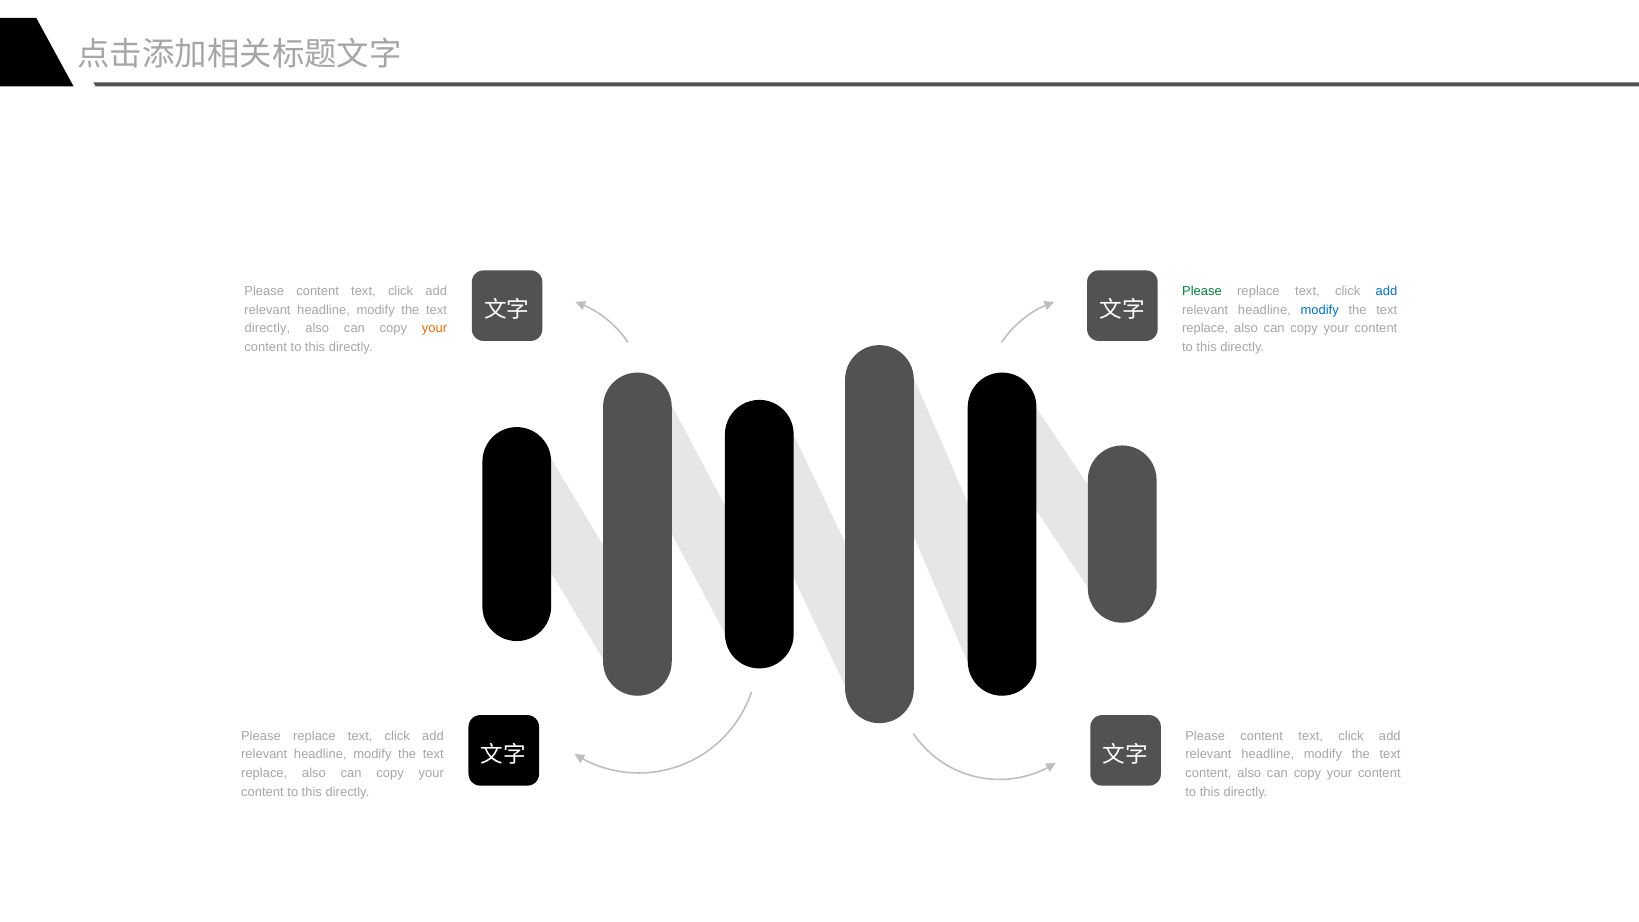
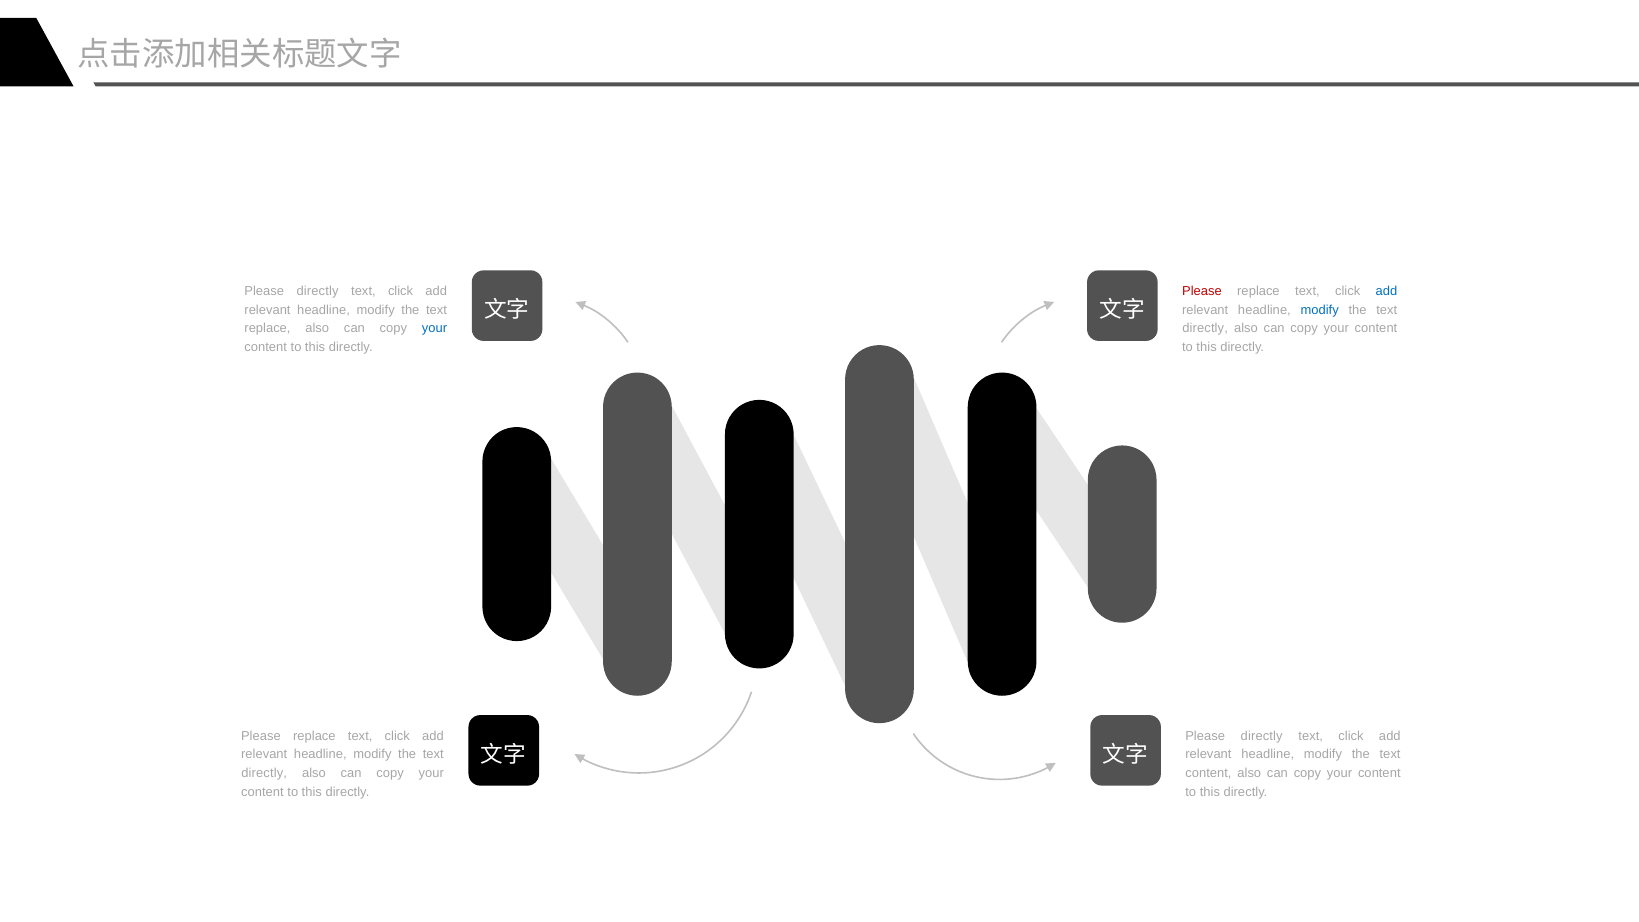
content: content -> directly (318, 291)
Please colour: green -> red (1202, 291)
directly: directly -> replace (267, 328)
your colour: orange -> blue (434, 328)
replace: replace -> directly (1205, 328)
content: content -> directly (1262, 736)
replace: replace -> directly (264, 773)
